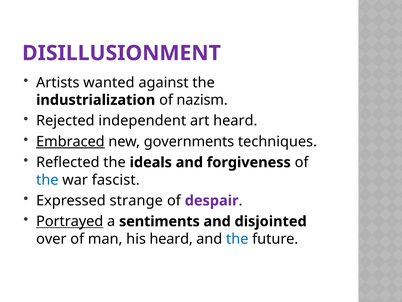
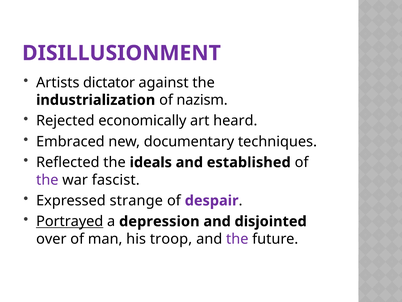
wanted: wanted -> dictator (109, 82)
independent: independent -> economically (142, 121)
Embraced underline: present -> none (70, 141)
governments: governments -> documentary (189, 141)
forgiveness: forgiveness -> established (249, 162)
the colour: blue -> purple (47, 180)
sentiments: sentiments -> depression (159, 221)
his heard: heard -> troop (171, 239)
the colour: blue -> purple (237, 239)
